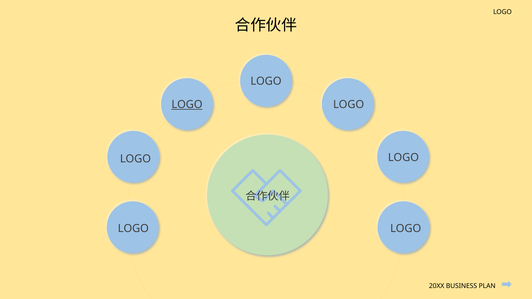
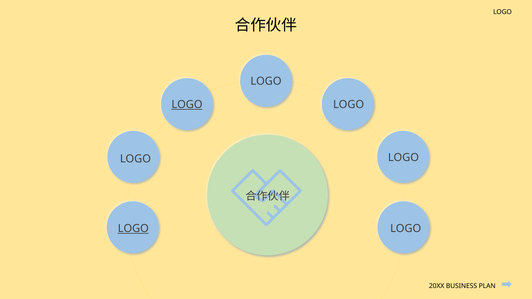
LOGO underline: none -> present (133, 229)
